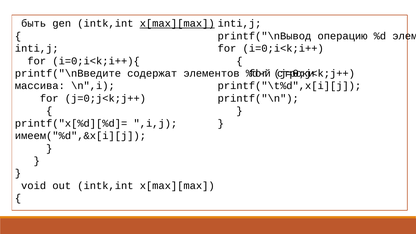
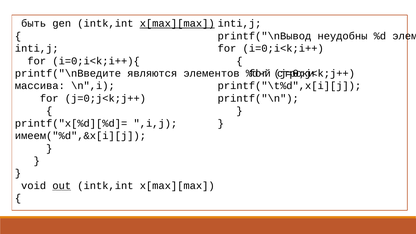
операцию: операцию -> неудобны (342, 36)
содержат: содержат -> являются (152, 73)
out underline: none -> present (62, 186)
